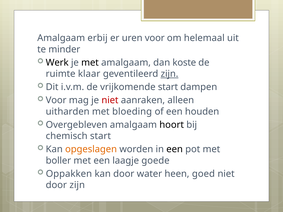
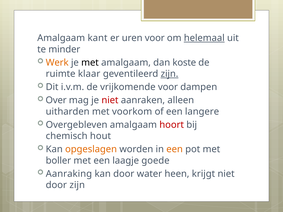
erbij: erbij -> kant (98, 38)
helemaal underline: none -> present (204, 38)
Werk colour: black -> orange (57, 63)
vrijkomende start: start -> voor (168, 87)
Voor: Voor -> Over (56, 100)
bloeding: bloeding -> voorkom (132, 112)
houden: houden -> langere (202, 112)
hoort colour: black -> red (172, 125)
chemisch start: start -> hout (100, 136)
een colour: black -> orange (175, 149)
Oppakken: Oppakken -> Aanraking (69, 174)
goed: goed -> krijgt (203, 174)
